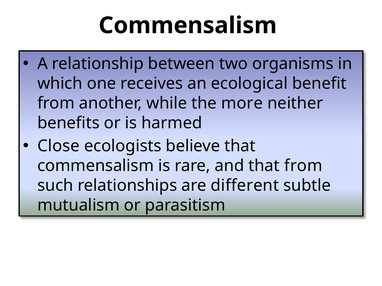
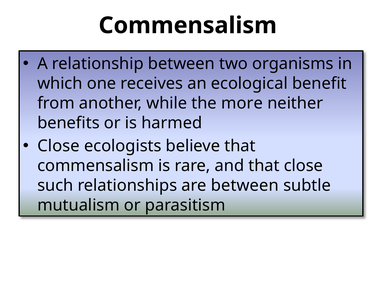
that from: from -> close (303, 166)
are different: different -> between (245, 186)
